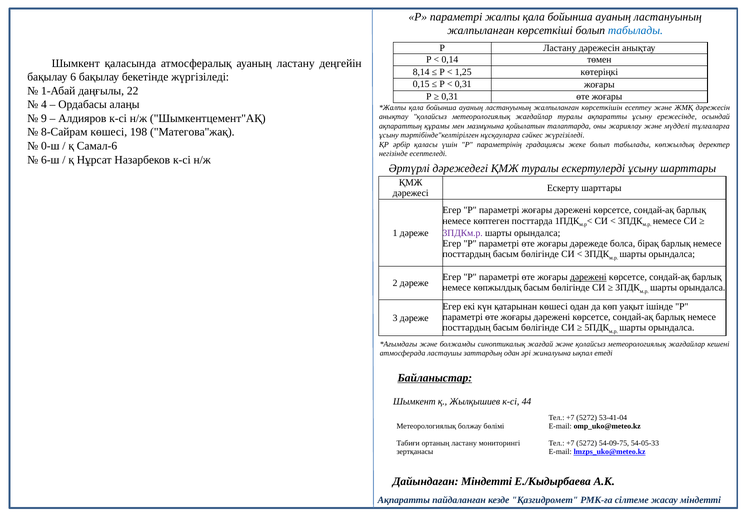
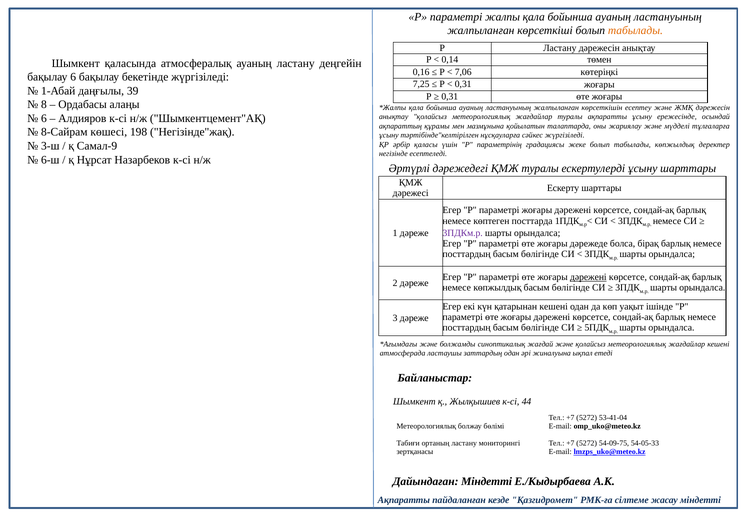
табылады colour: blue -> orange (635, 31)
8,14: 8,14 -> 0,16 (421, 72)
1,25: 1,25 -> 7,06 (463, 72)
0,15: 0,15 -> 7,25 (421, 84)
22: 22 -> 39 (133, 91)
4: 4 -> 8 (44, 105)
9: 9 -> 6 (44, 118)
Матегова"жақ: Матегова"жақ -> Негізінде"жақ (192, 132)
0-ш: 0-ш -> 3-ш (50, 146)
Самал-6: Самал-6 -> Самал-9 (97, 146)
қатарынан көшесі: көшесі -> кешені (554, 307)
Байланыстар underline: present -> none (435, 378)
